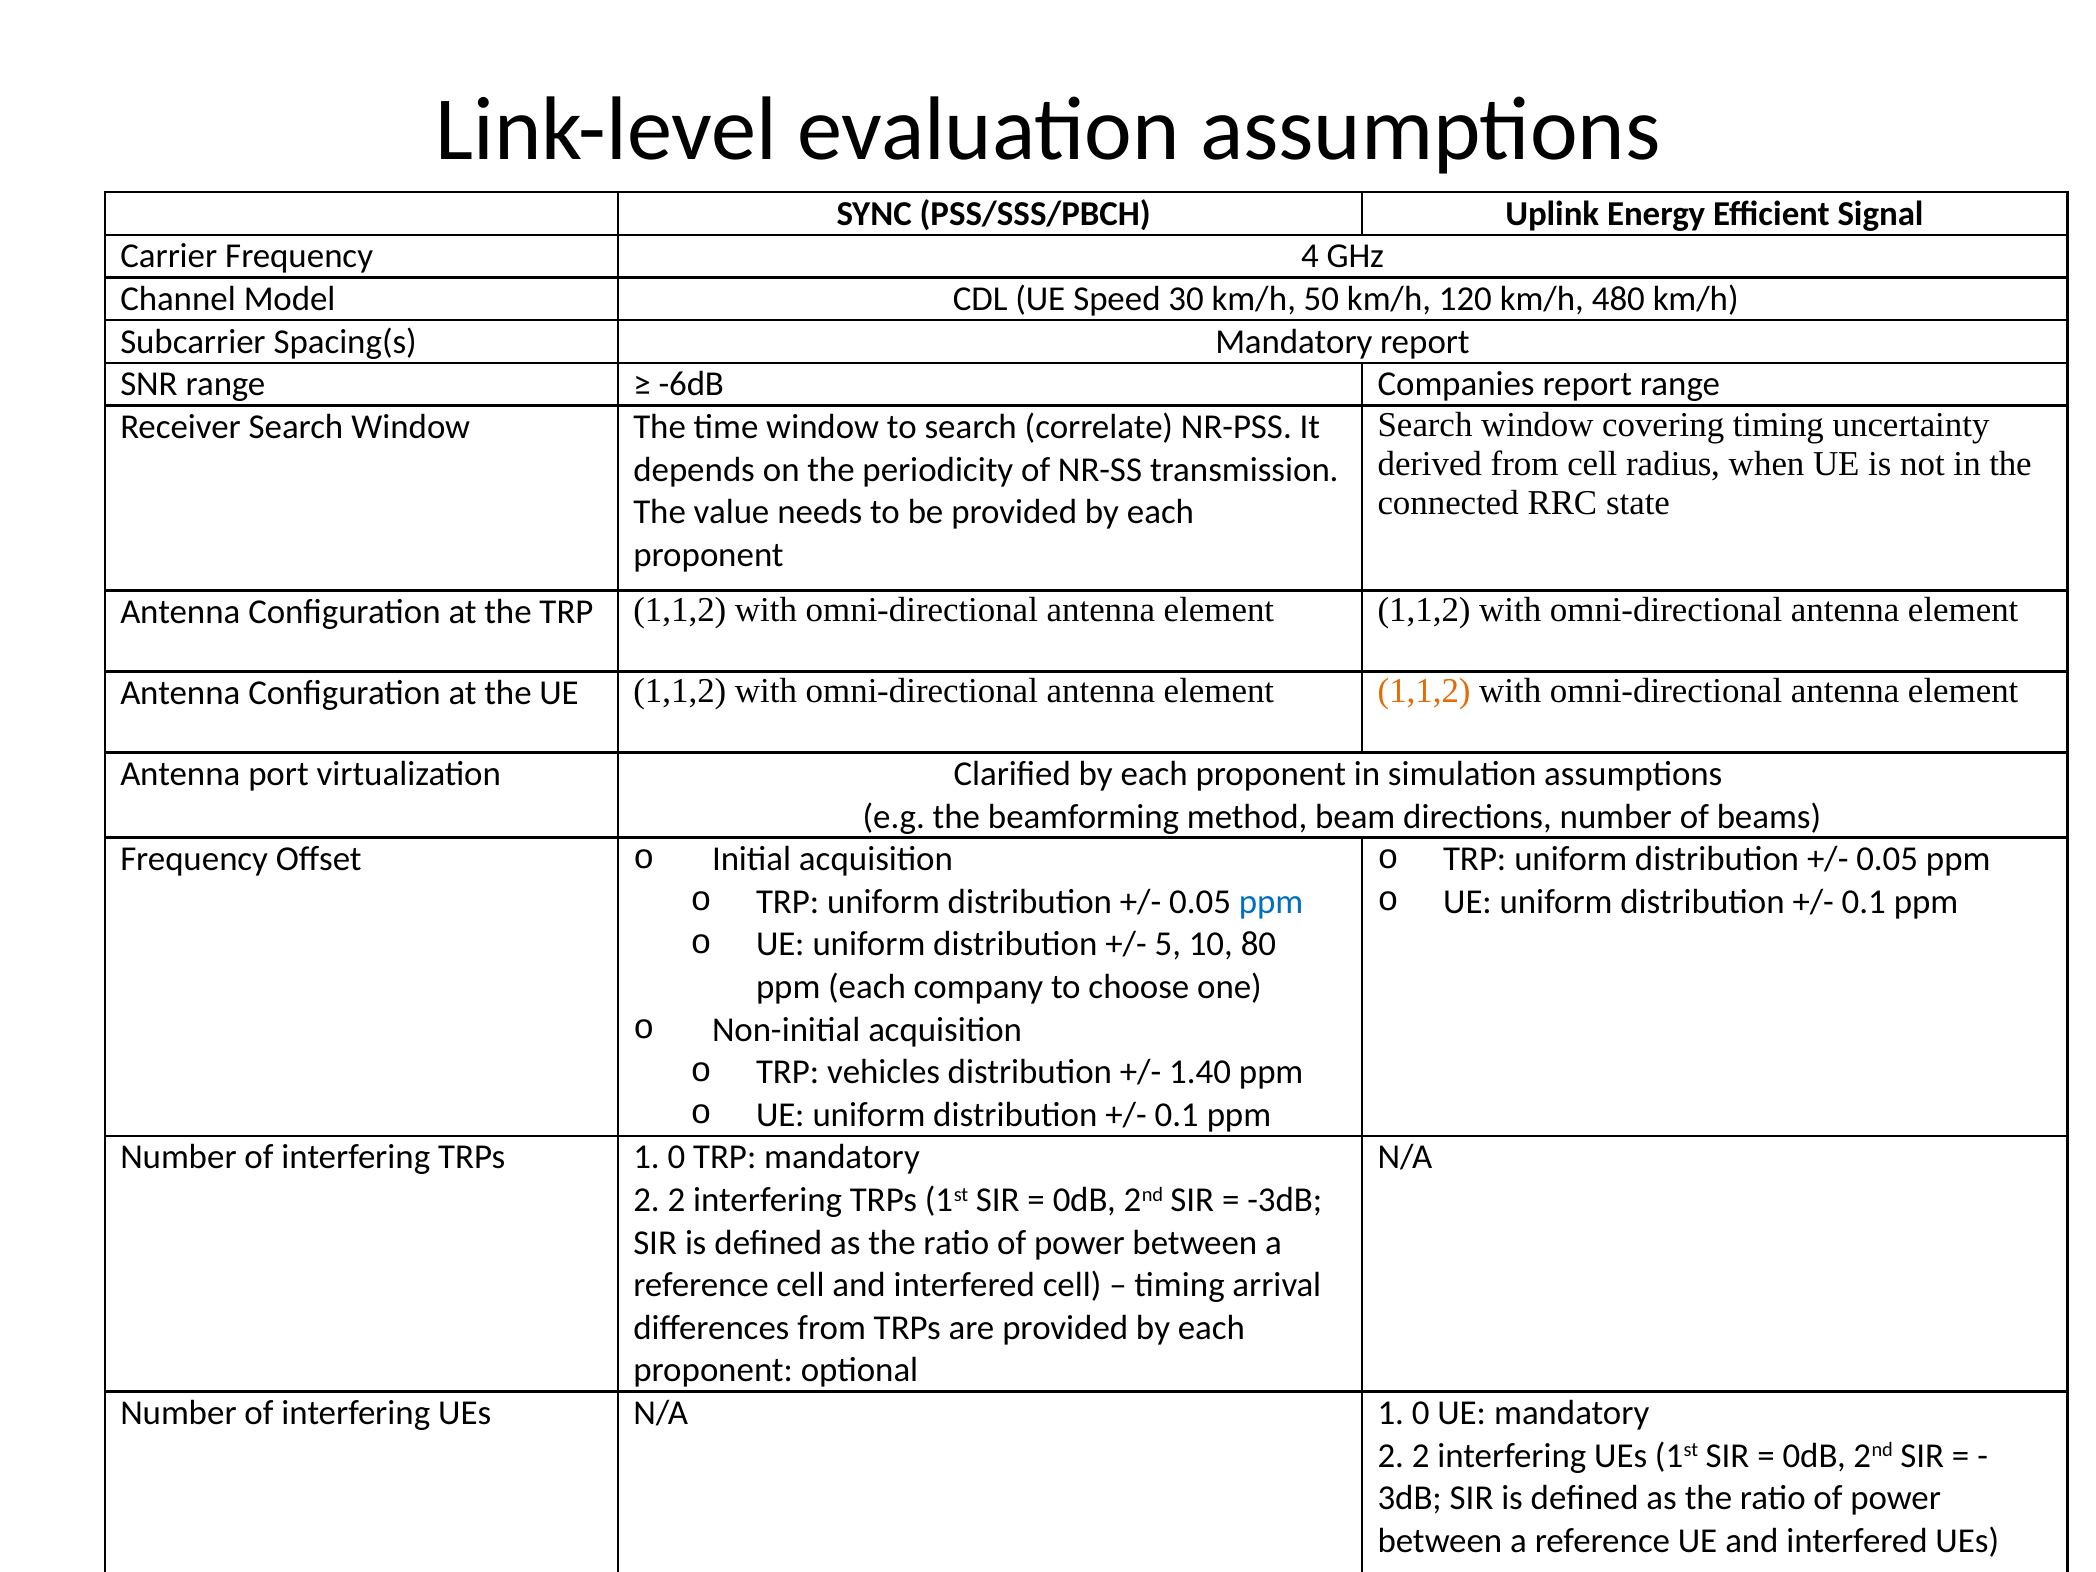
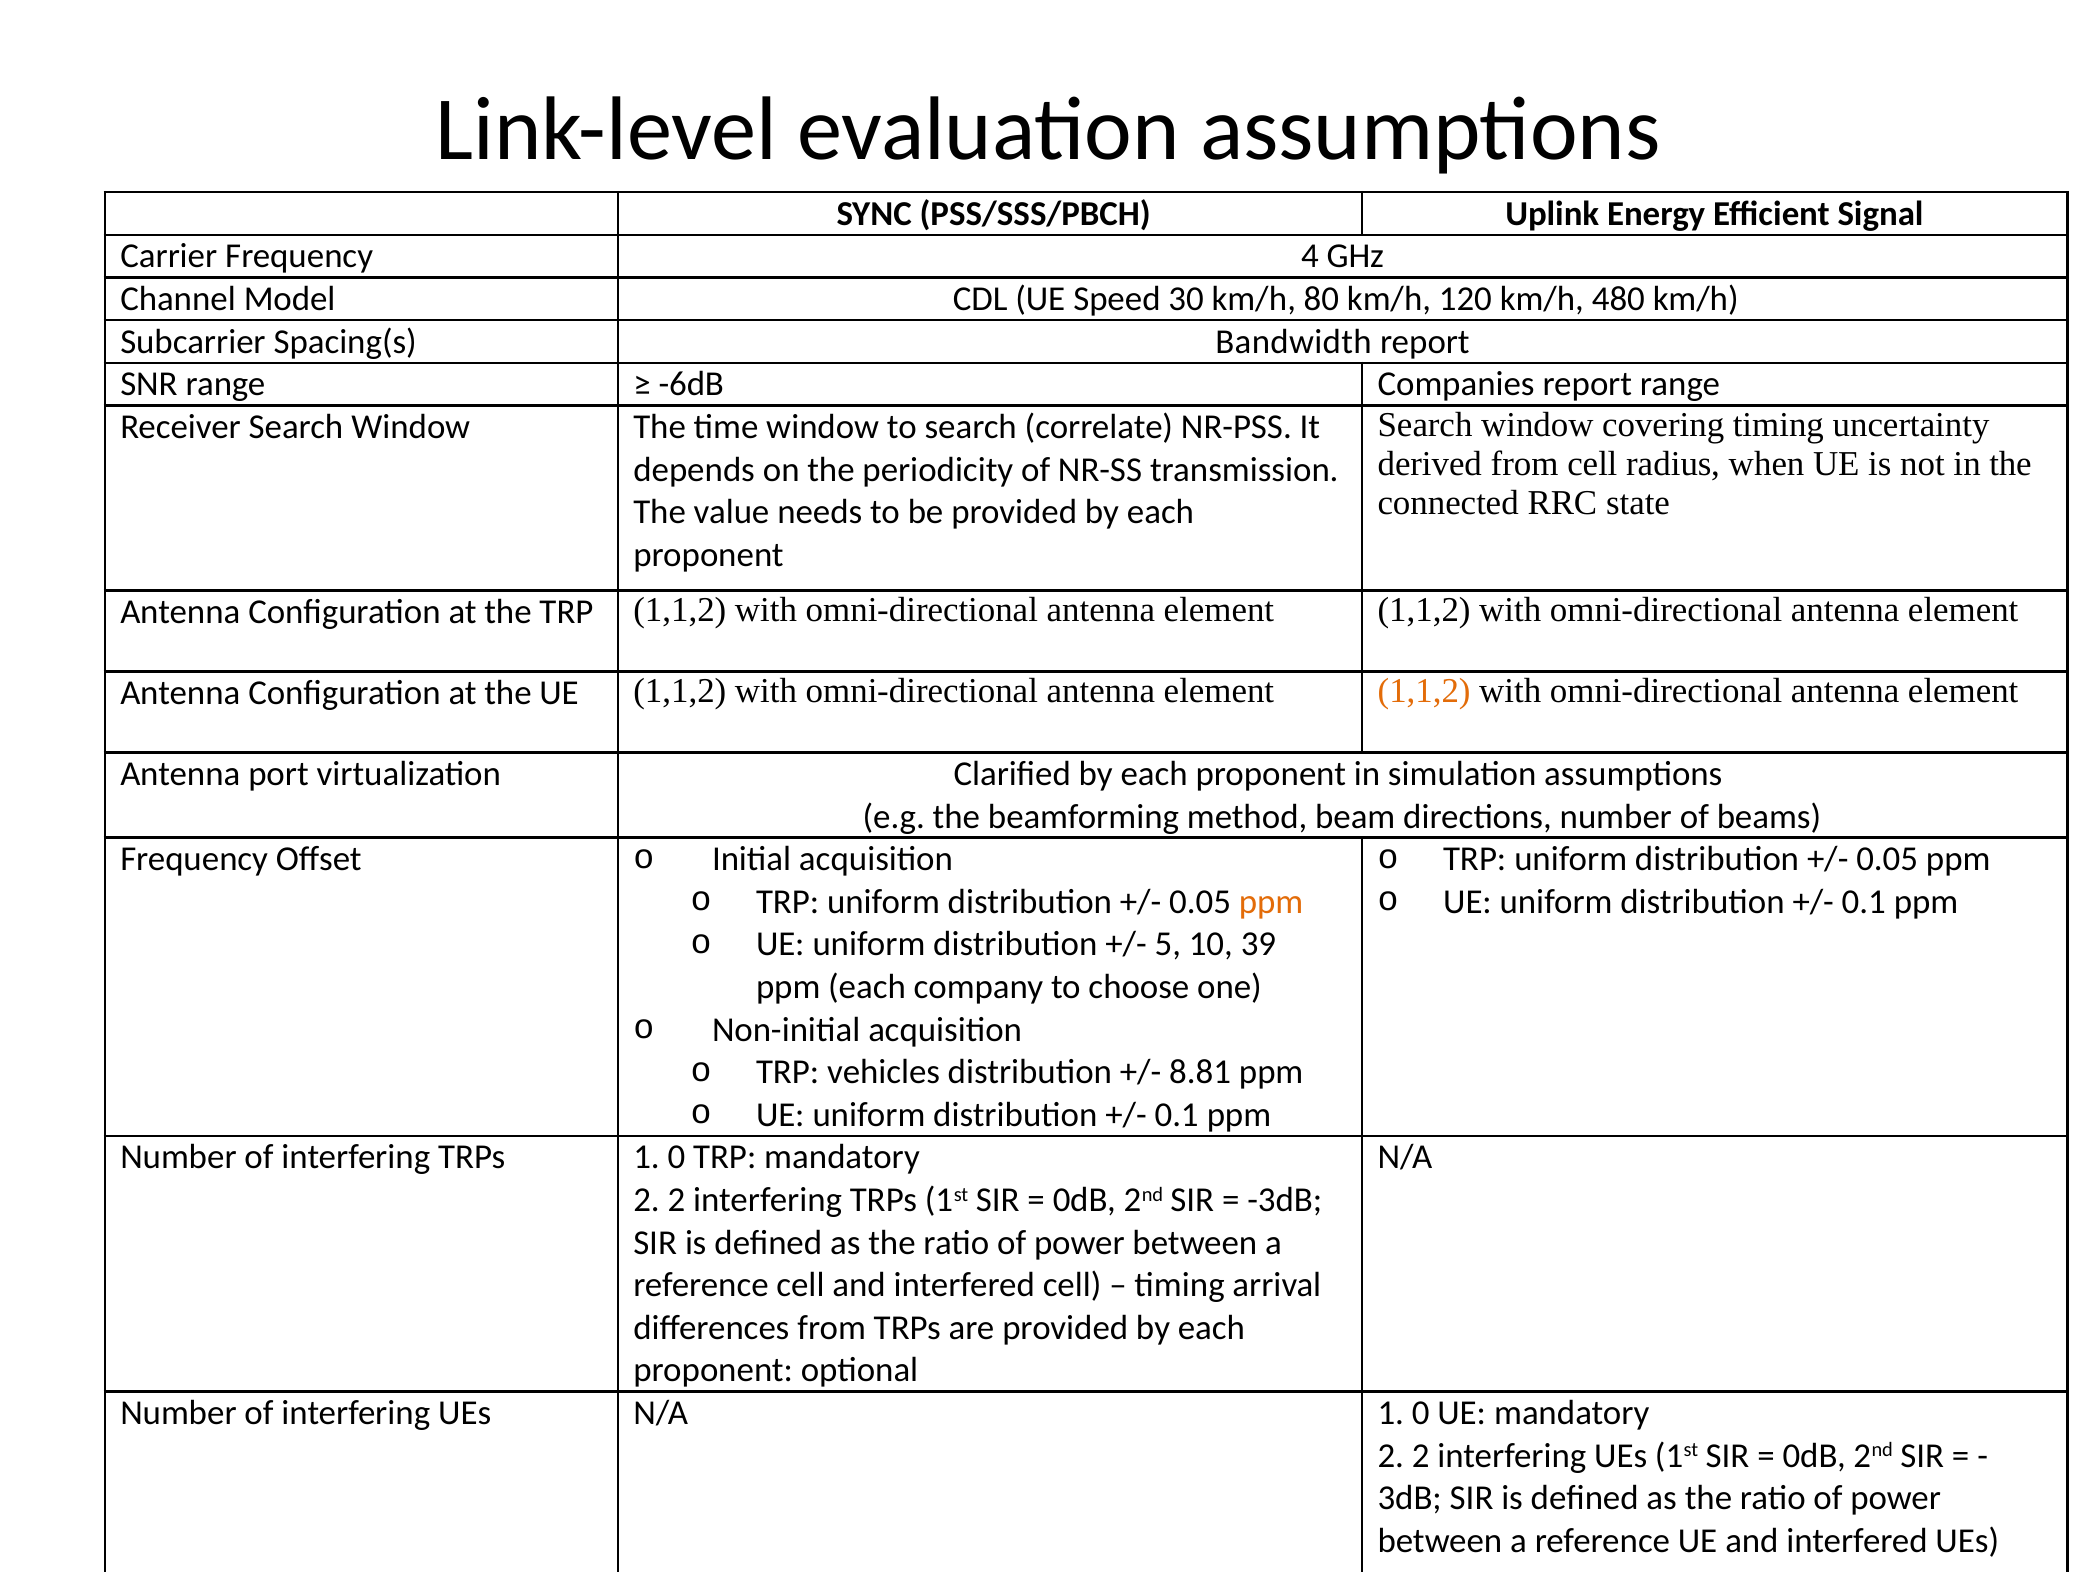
50: 50 -> 80 (1321, 299)
Spacing(s Mandatory: Mandatory -> Bandwidth (1294, 342)
ppm colour: blue -> orange (1271, 902)
80: 80 -> 39 (1258, 944)
1.40: 1.40 -> 8.81 (1200, 1072)
